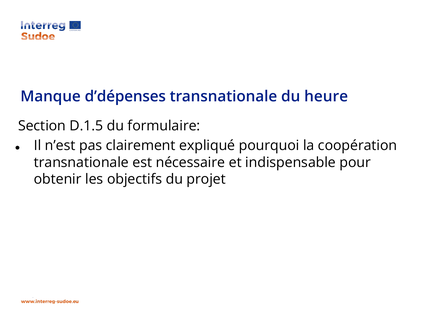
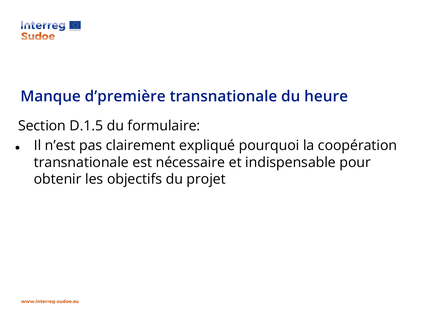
d’dépenses: d’dépenses -> d’première (125, 96)
